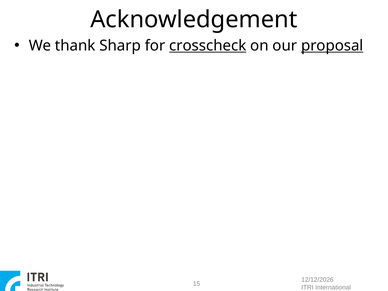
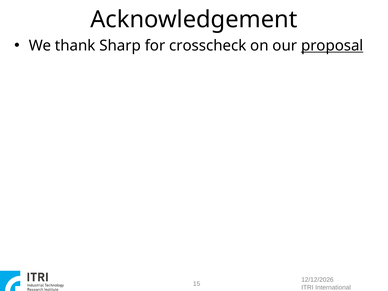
crosscheck underline: present -> none (208, 46)
